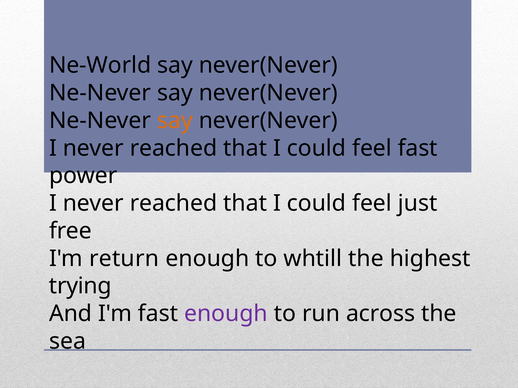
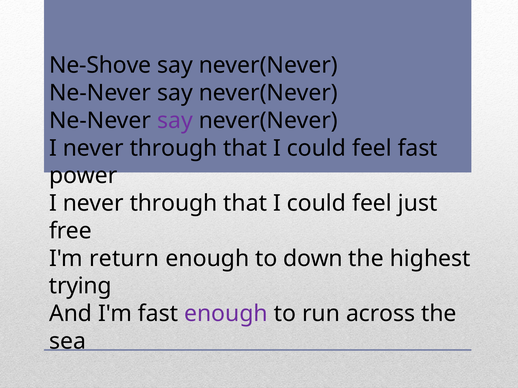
Ne-World: Ne-World -> Ne-Shove (100, 65)
say colour: orange -> purple (175, 121)
reached: reached -> through (174, 148)
reached: reached -> through (174, 204)
whtill: whtill -> down (313, 259)
